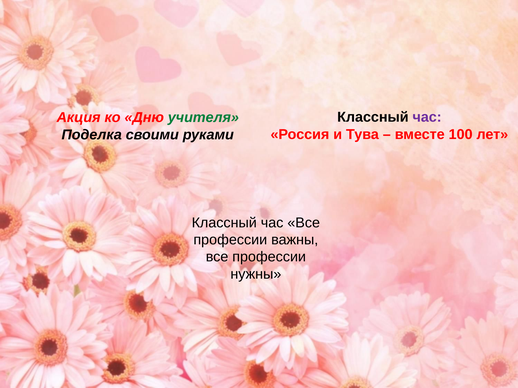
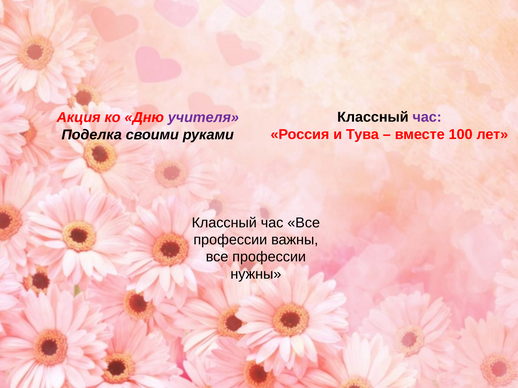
учителя colour: green -> purple (203, 118)
